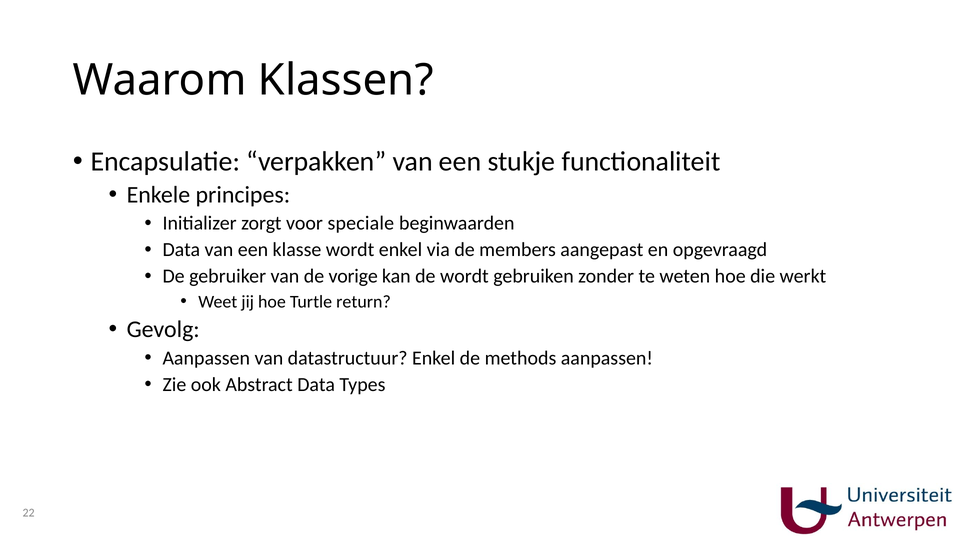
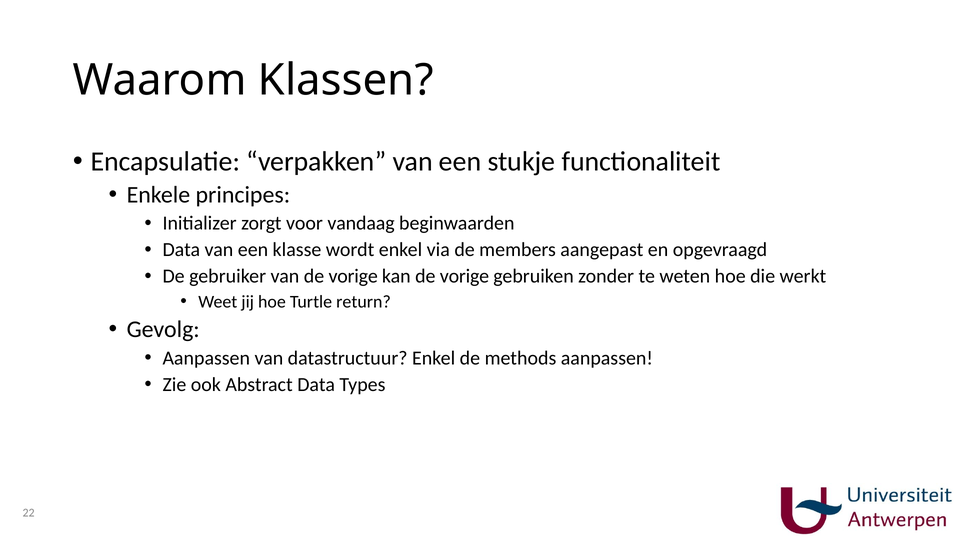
speciale: speciale -> vandaag (361, 223)
kan de wordt: wordt -> vorige (464, 276)
